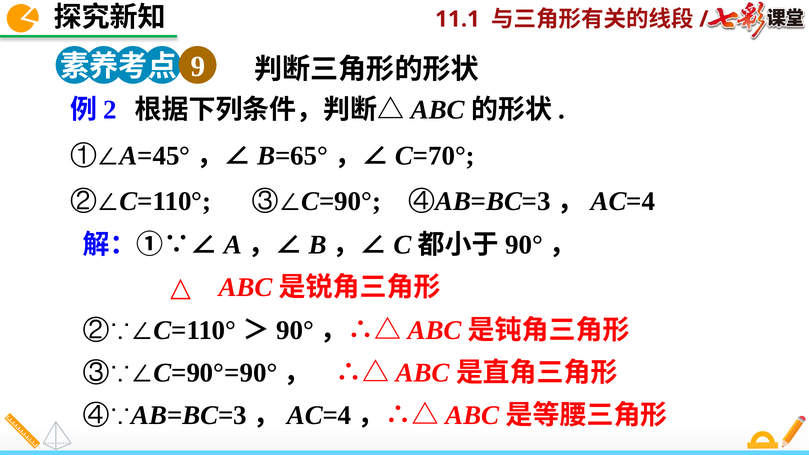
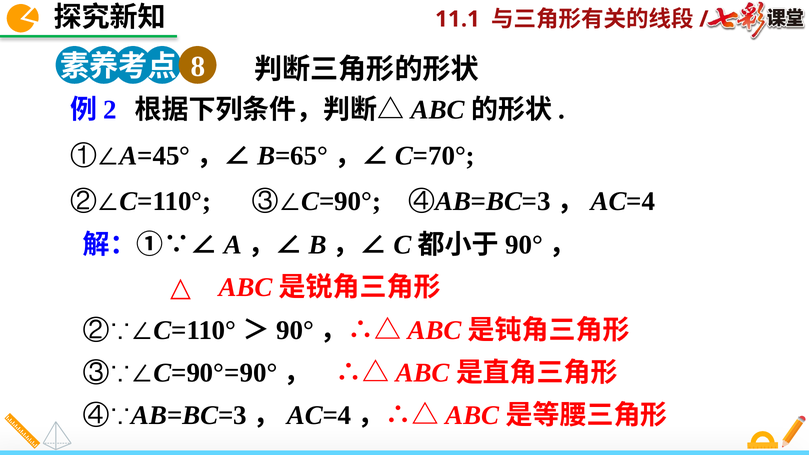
9: 9 -> 8 (198, 67)
